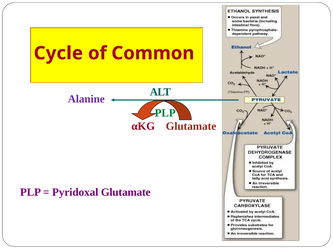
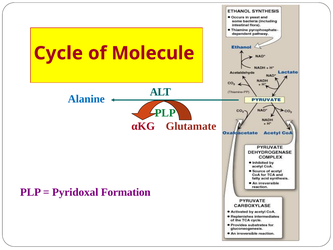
Common: Common -> Molecule (153, 53)
Alanine colour: purple -> blue (86, 99)
Pyridoxal Glutamate: Glutamate -> Formation (126, 192)
